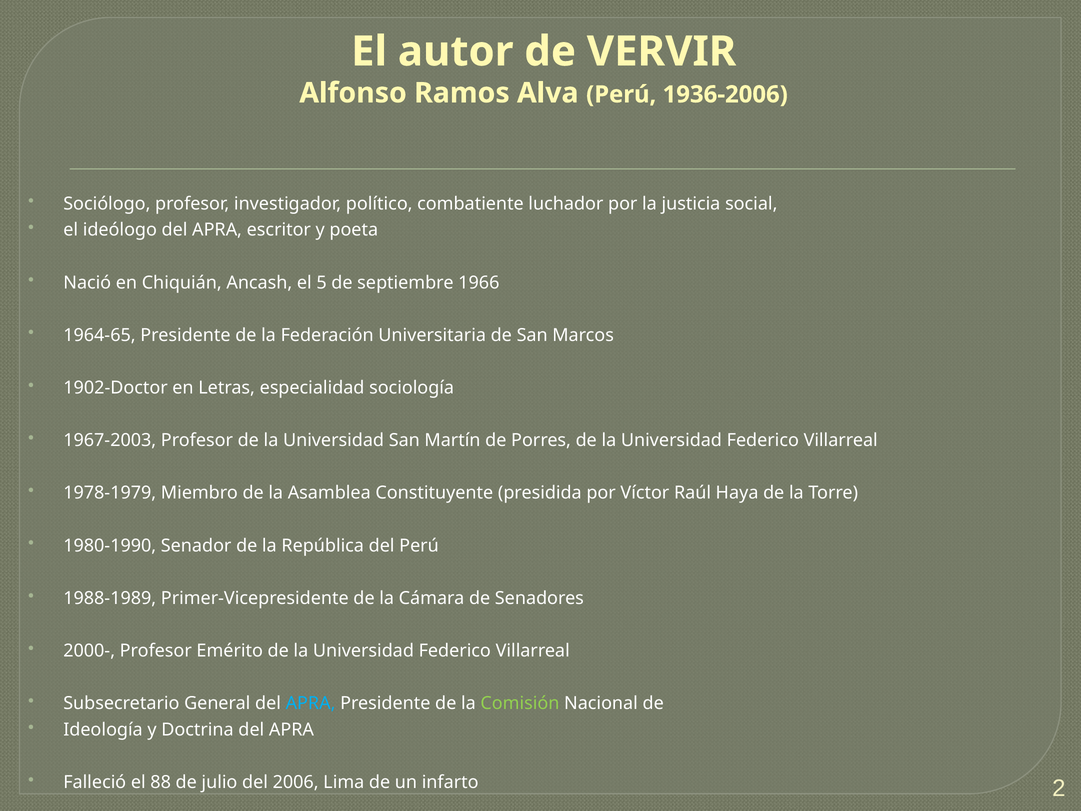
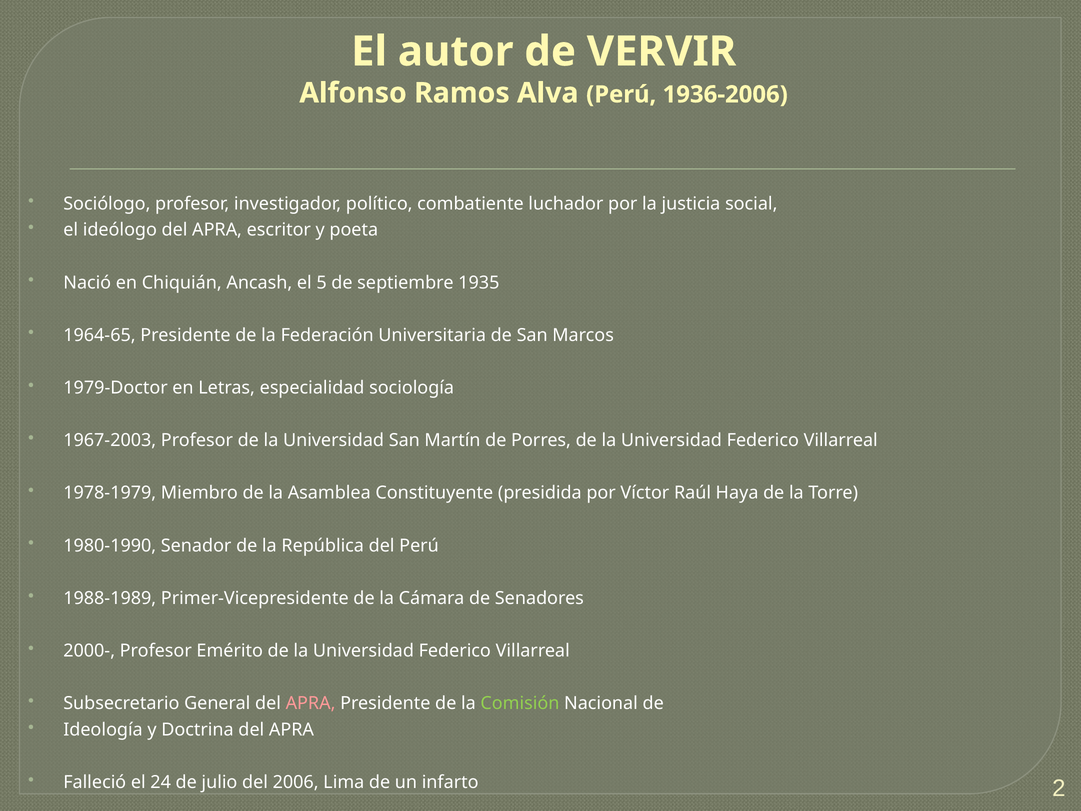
1966: 1966 -> 1935 (479, 282)
1902-Doctor: 1902-Doctor -> 1979-Doctor (116, 388)
APRA colour: light blue -> pink (311, 703)
88: 88 -> 24 (161, 782)
